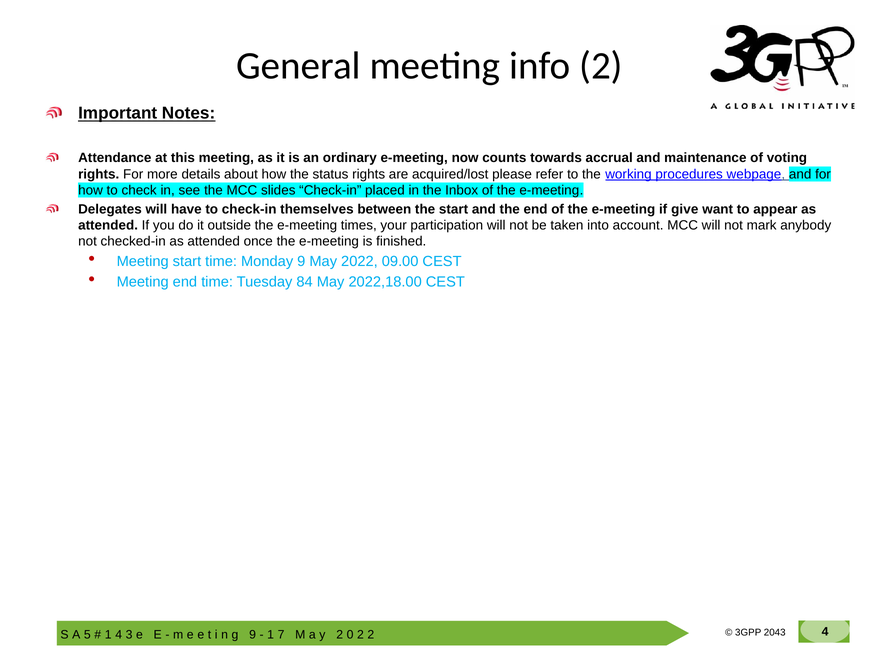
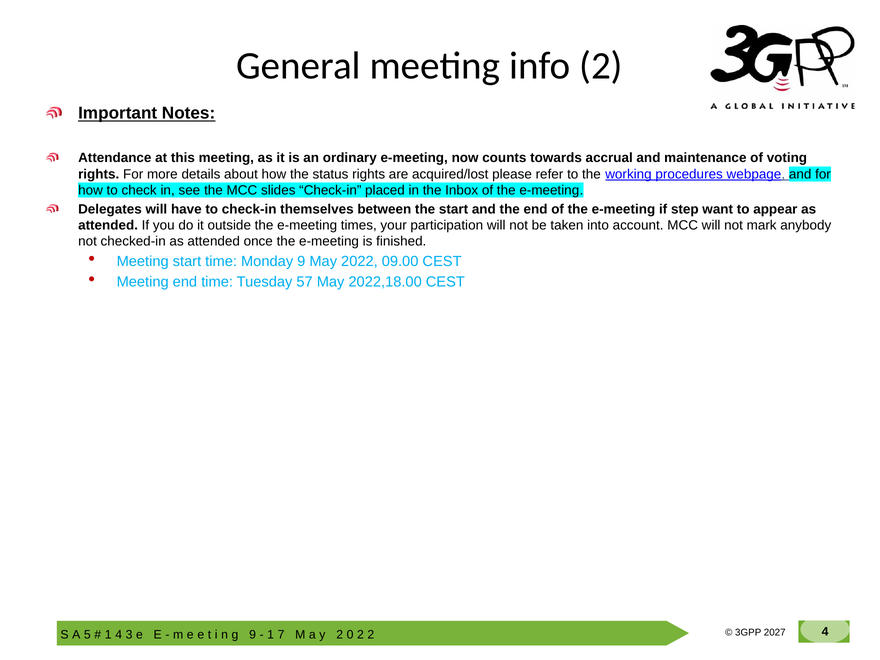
give: give -> step (685, 209)
84: 84 -> 57 (305, 282)
2043: 2043 -> 2027 (775, 633)
